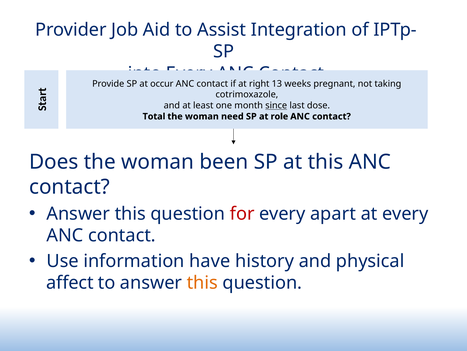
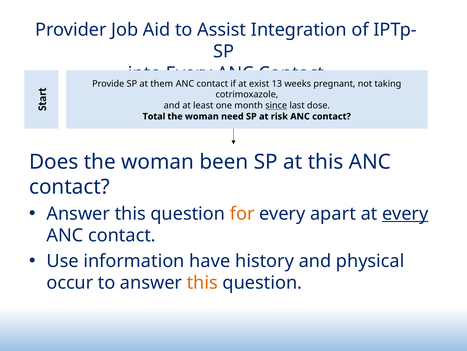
occur: occur -> them (162, 84)
right: right -> exist (259, 84)
role: role -> risk (279, 116)
for colour: red -> orange (242, 213)
every underline: none -> present (405, 213)
affect: affect -> occur (70, 282)
